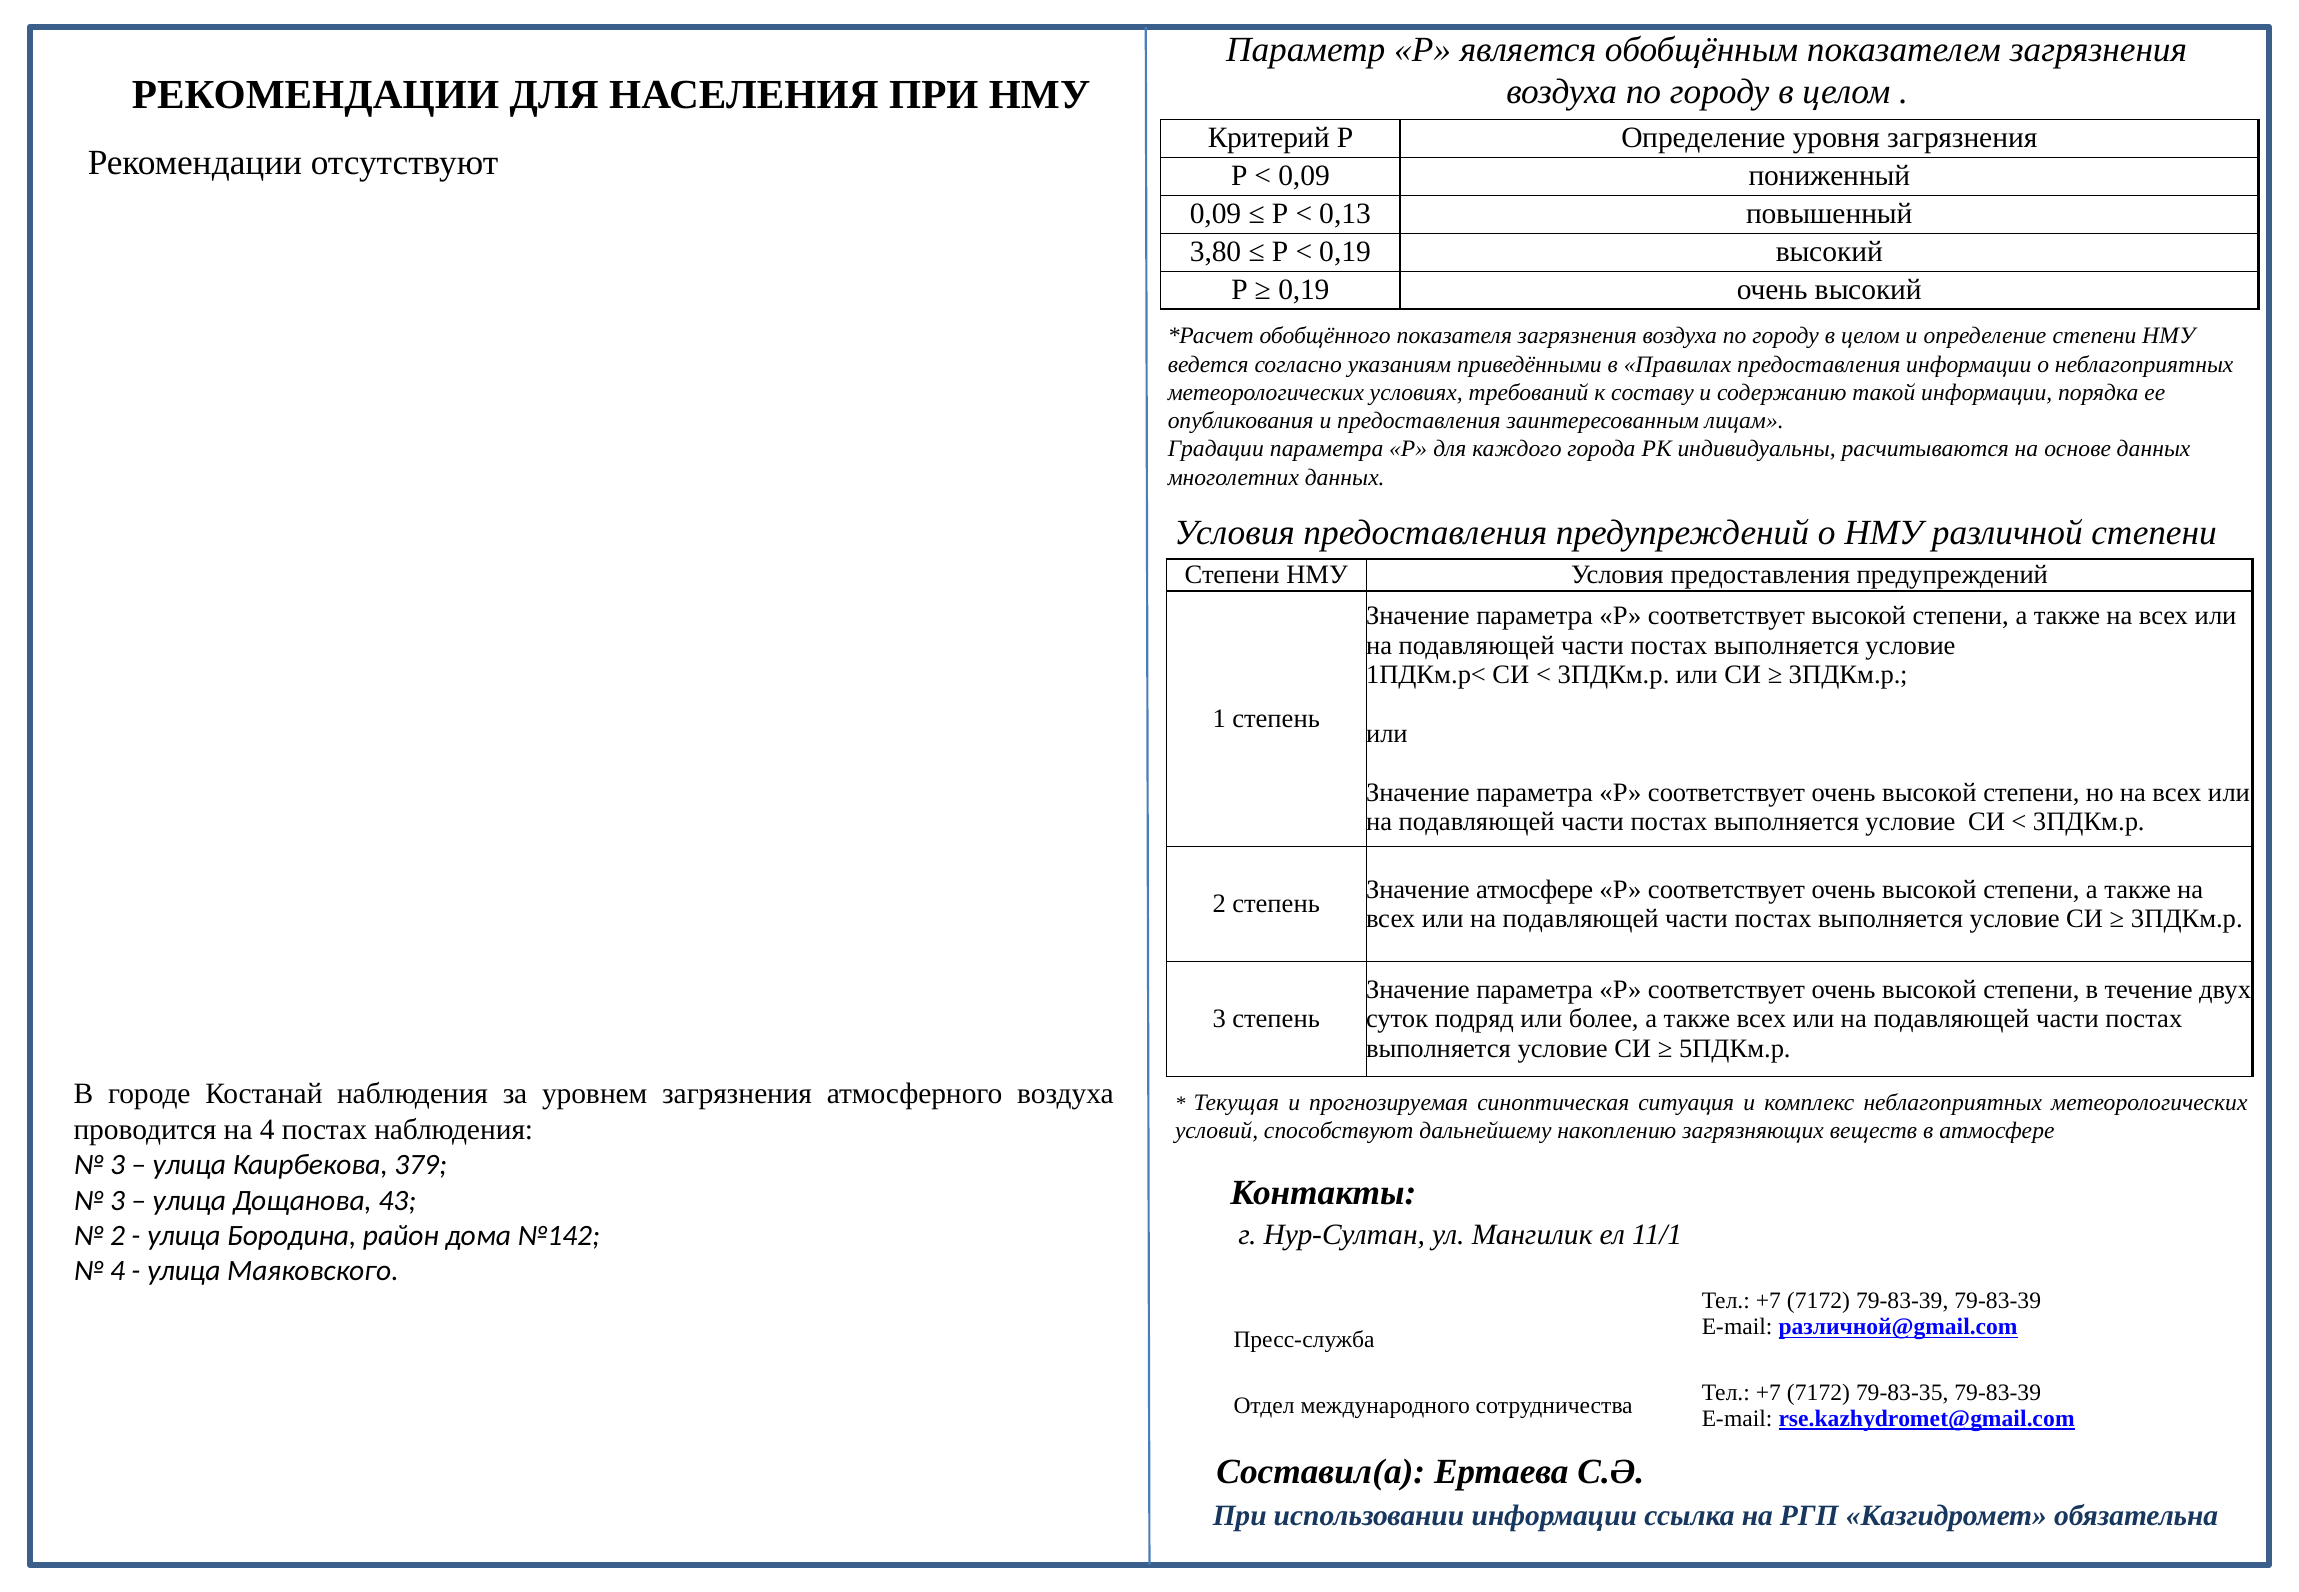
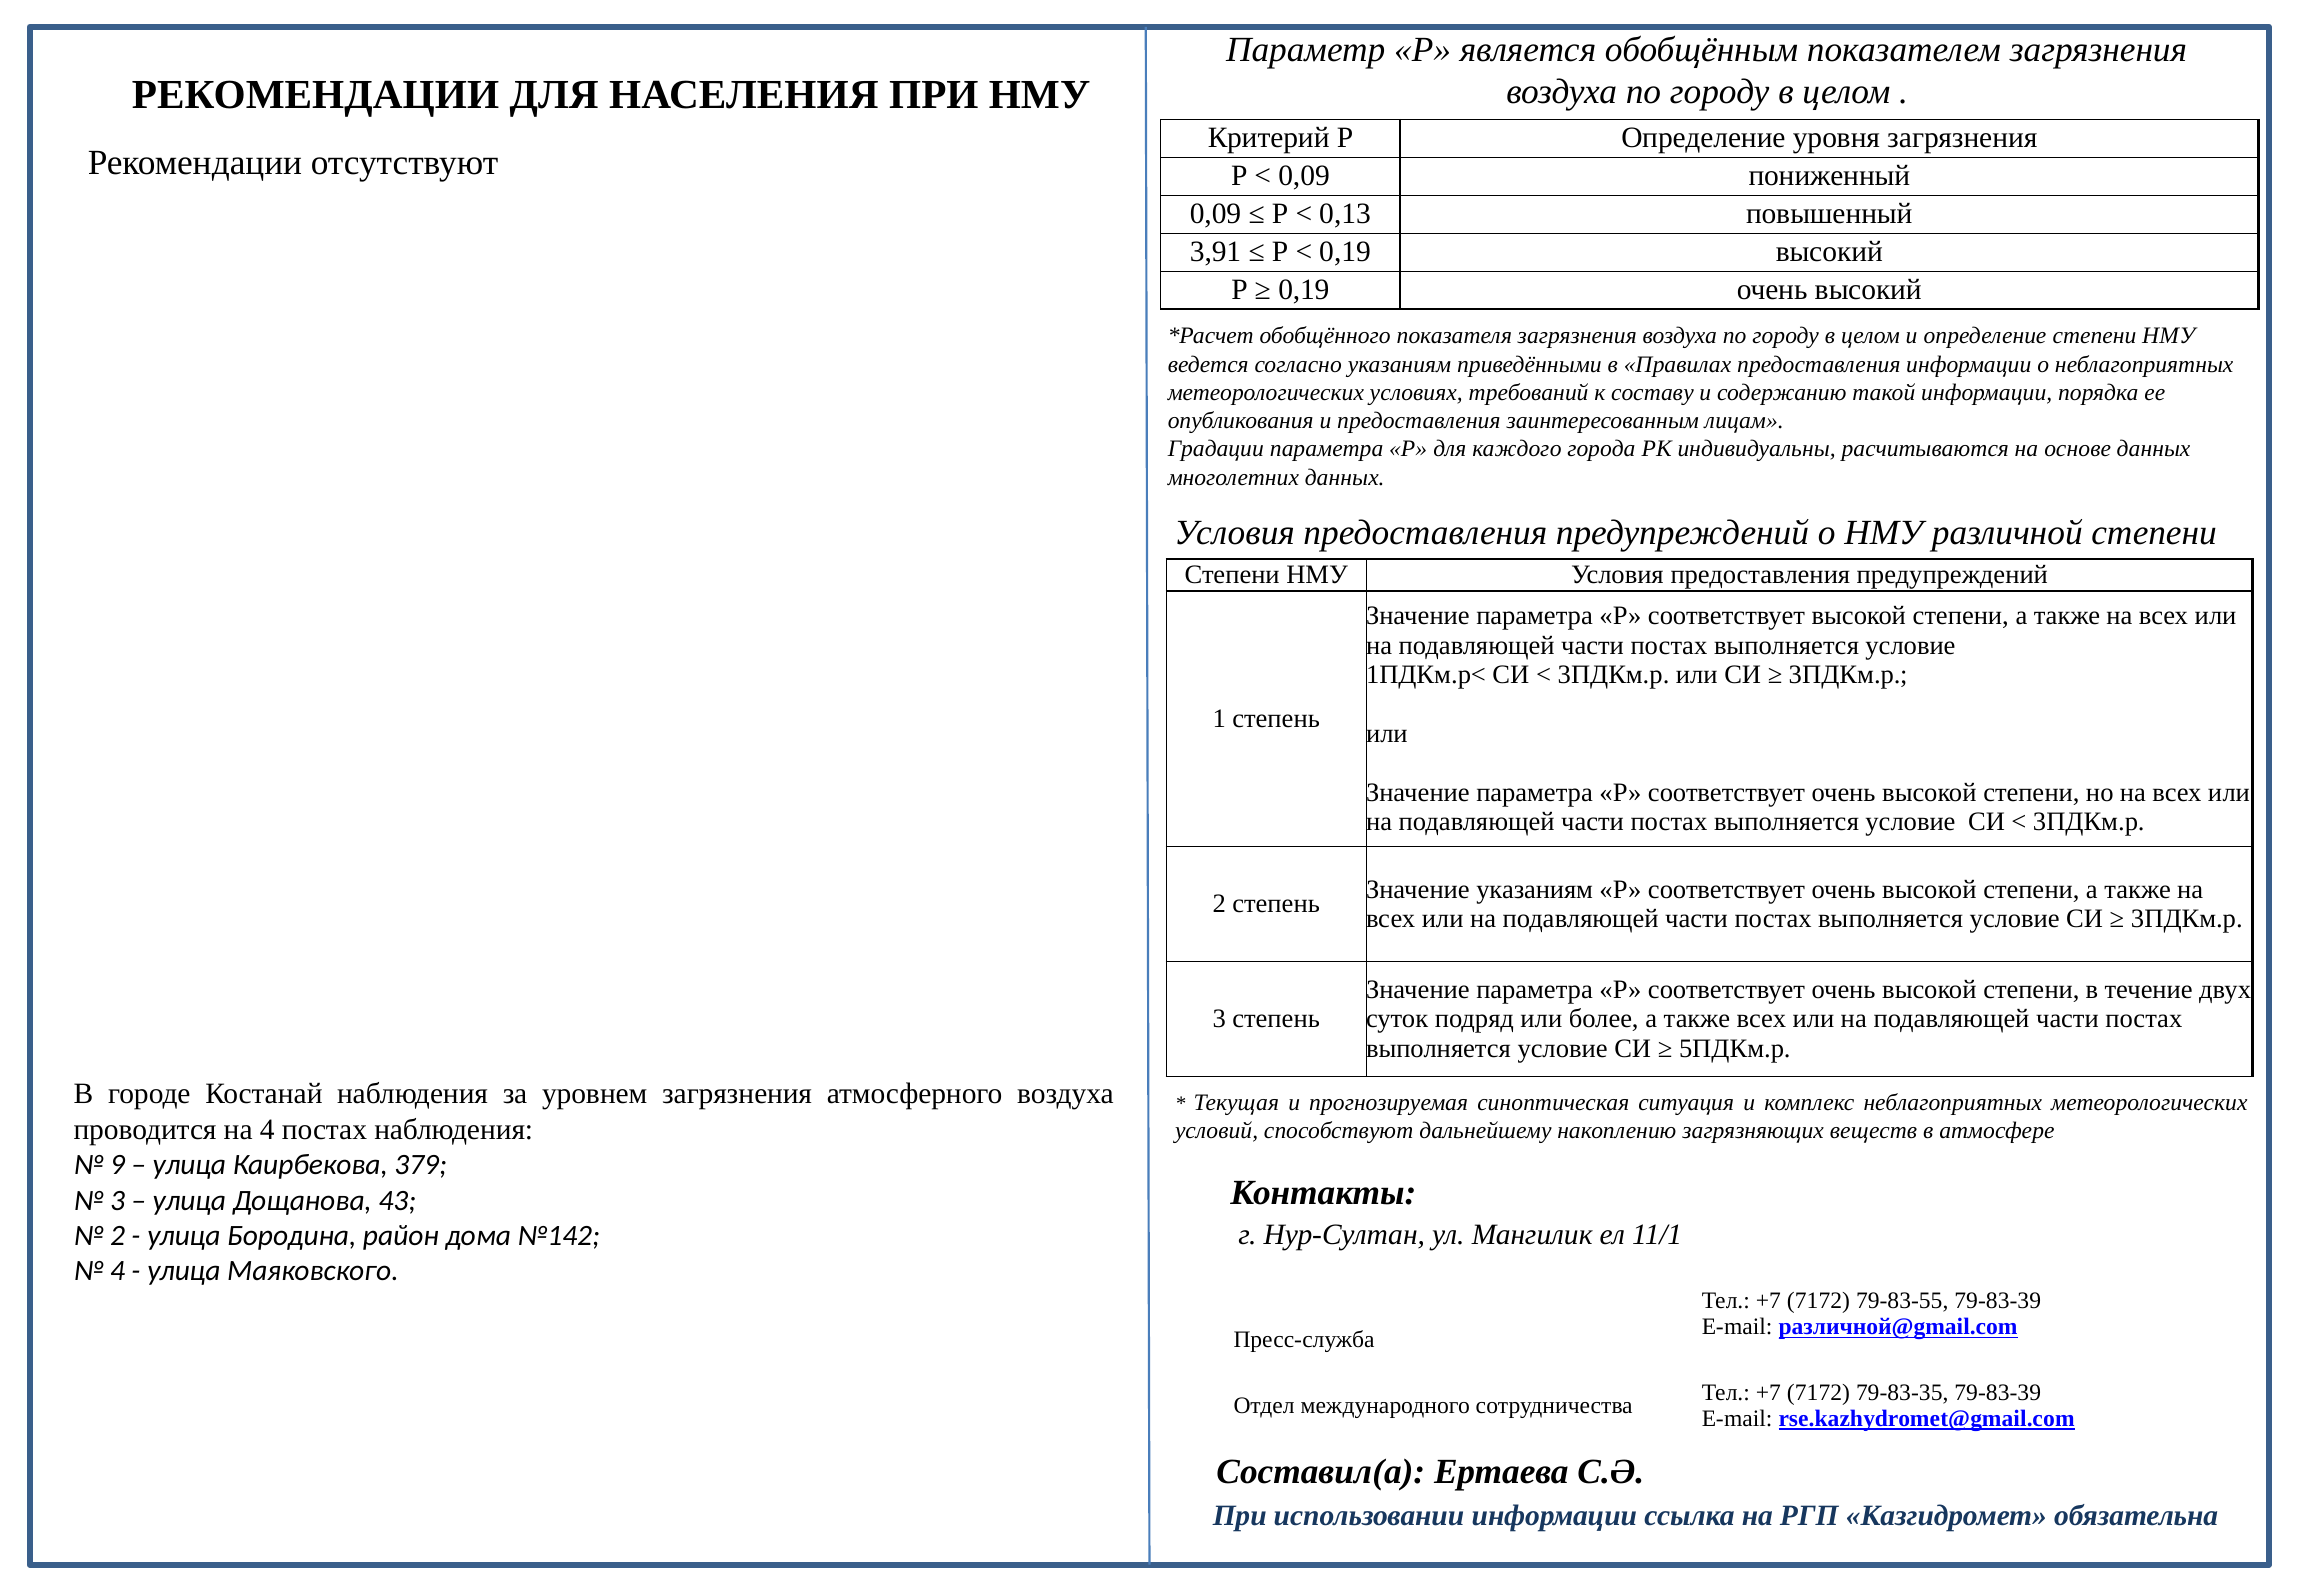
3,80: 3,80 -> 3,91 (1216, 252)
Значение атмосфере: атмосфере -> указаниям (1535, 889)
3: 3 -> 9 (118, 1165)
7172 79-83-39: 79-83-39 -> 79-83-55 (1902, 1300)
